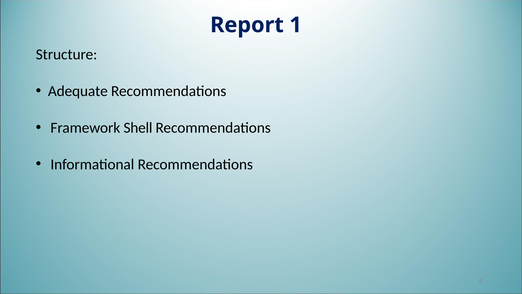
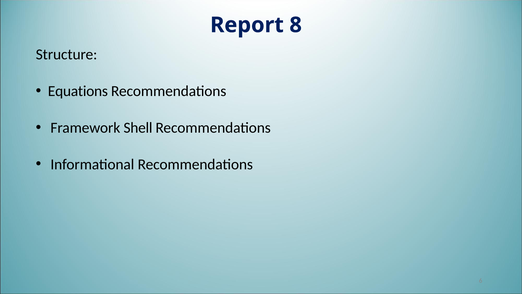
1: 1 -> 8 (296, 25)
Adequate: Adequate -> Equations (78, 91)
